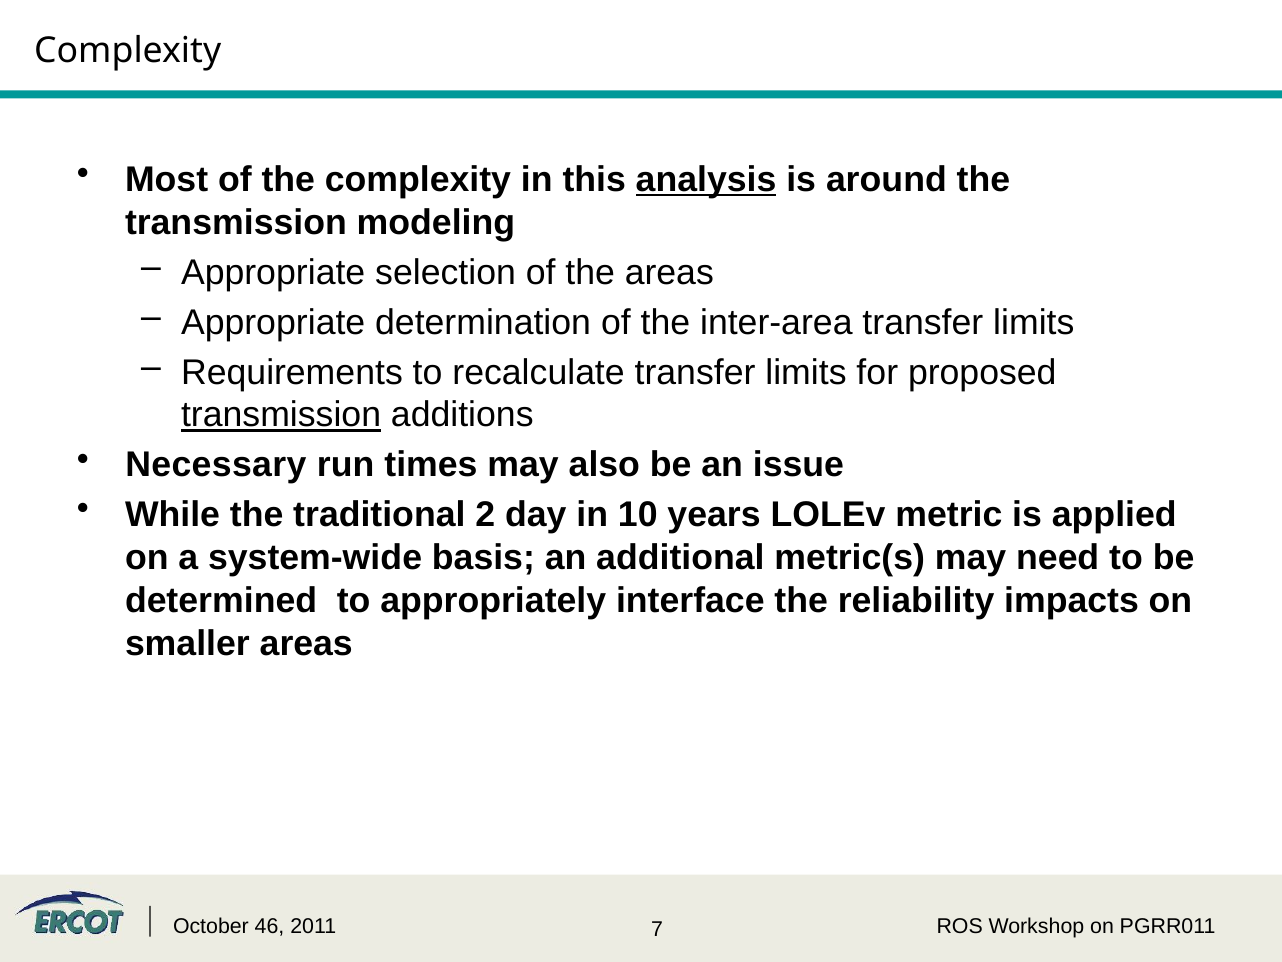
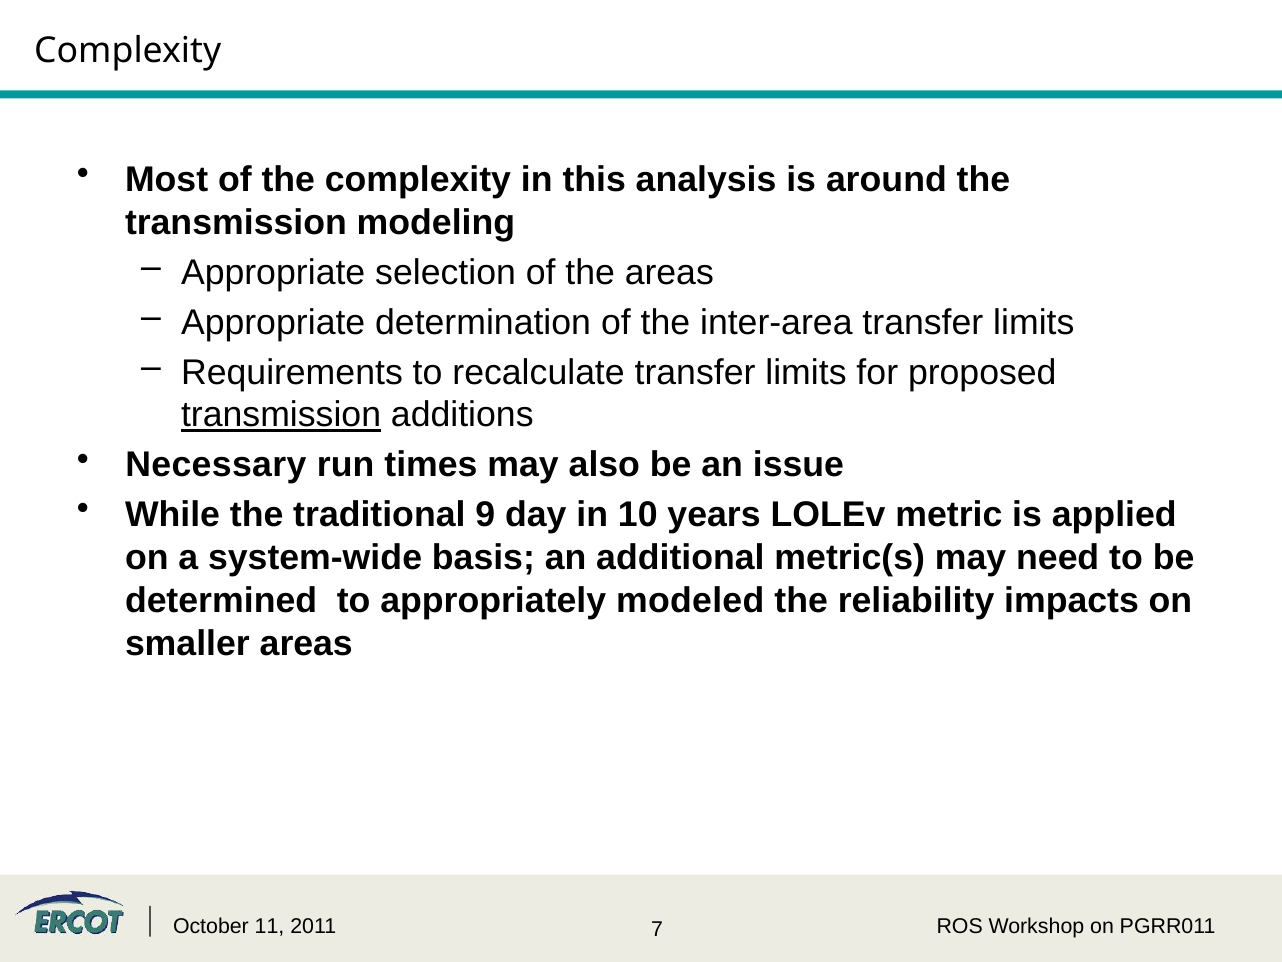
analysis underline: present -> none (706, 180)
2: 2 -> 9 (485, 515)
interface: interface -> modeled (690, 600)
46: 46 -> 11 (270, 926)
